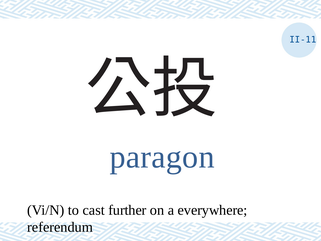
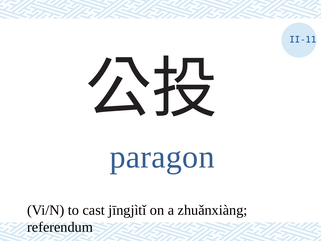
further: further -> jīngjìtǐ (127, 210)
everywhere: everywhere -> zhuǎnxiàng (213, 210)
